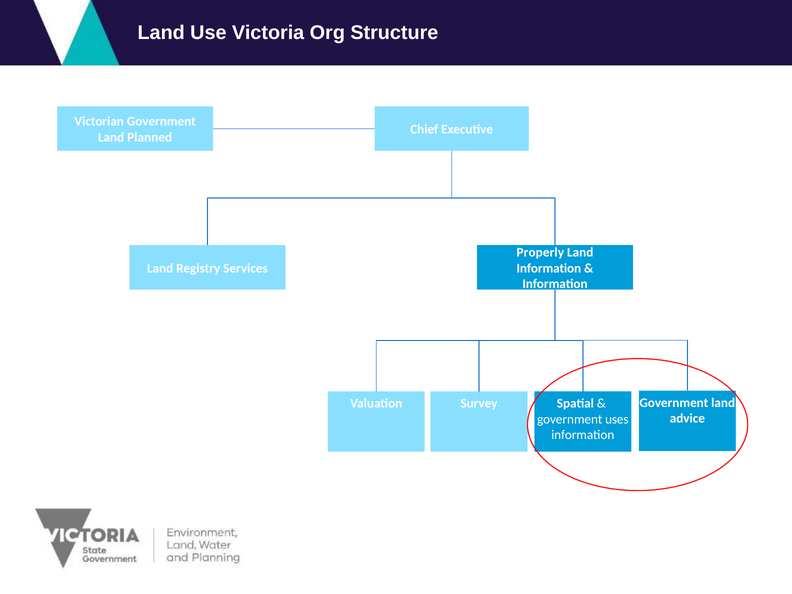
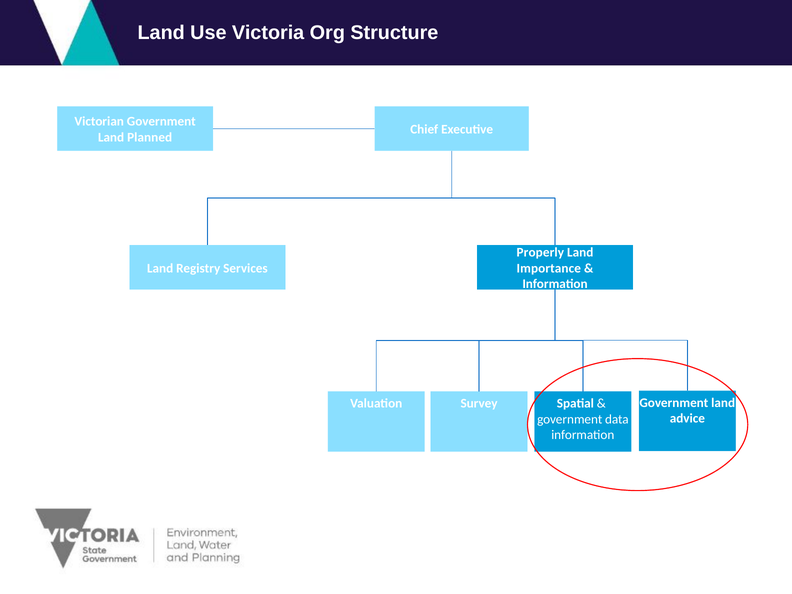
Information: Information -> Importance (549, 268)
uses: uses -> data (617, 419)
